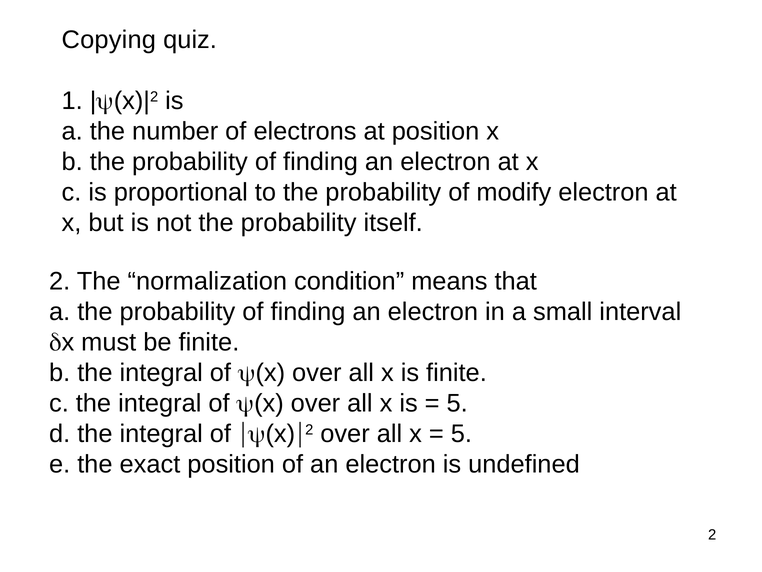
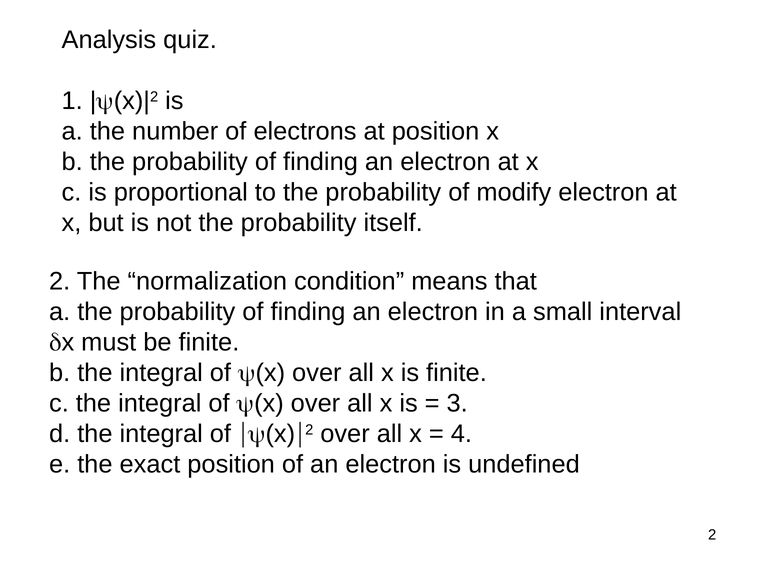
Copying: Copying -> Analysis (109, 40)
5: 5 -> 3 (457, 403)
5: 5 -> 4 (461, 433)
